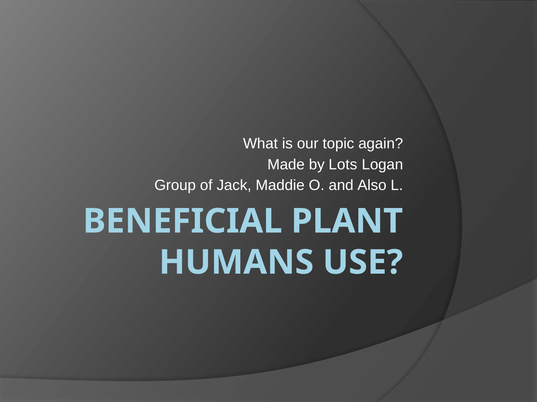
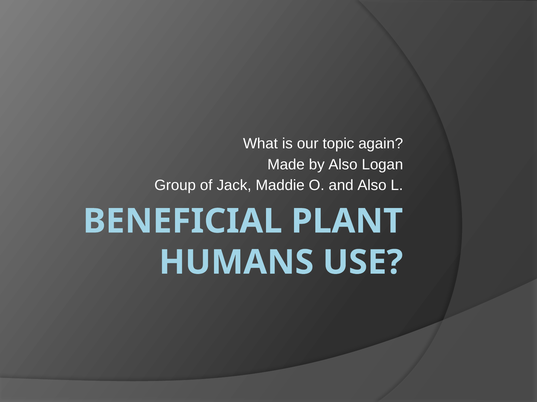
by Lots: Lots -> Also (343, 165)
